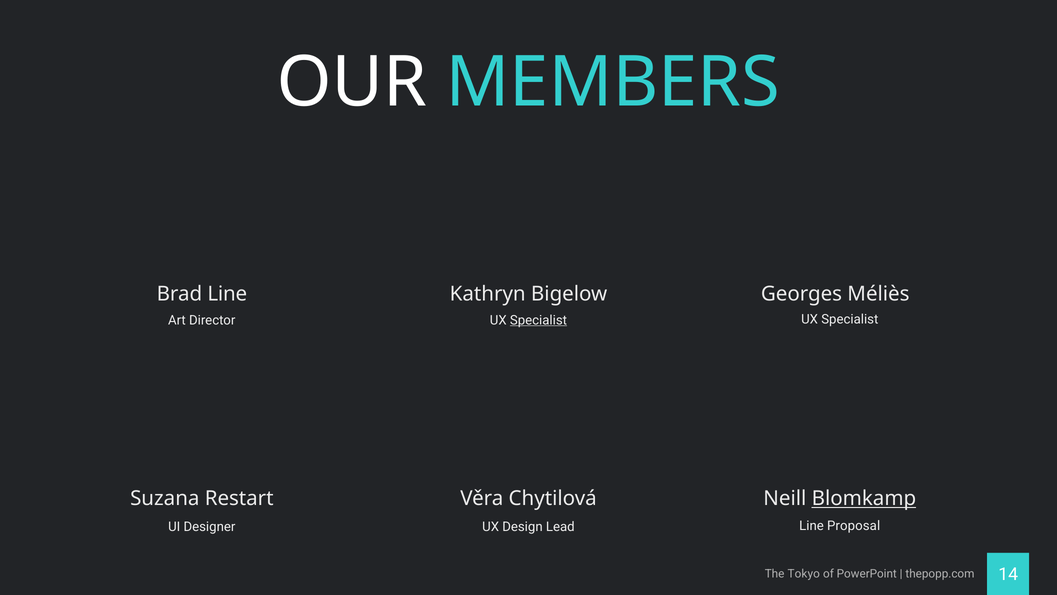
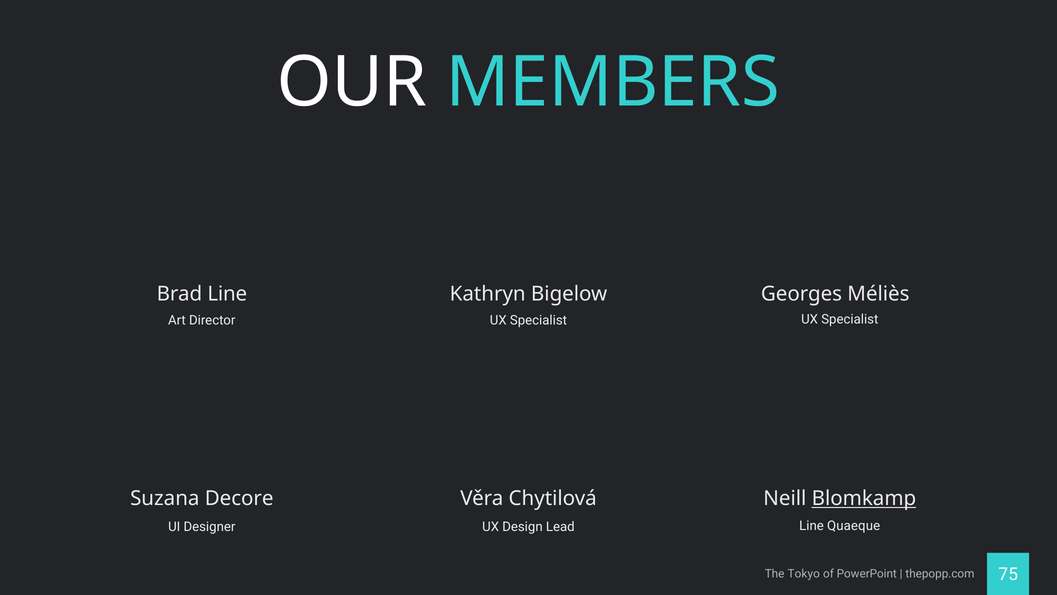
Specialist underline: present -> none (538, 320)
Restart: Restart -> Decore (239, 498)
Proposal: Proposal -> Quaeque (854, 525)
14: 14 -> 75 (1008, 574)
